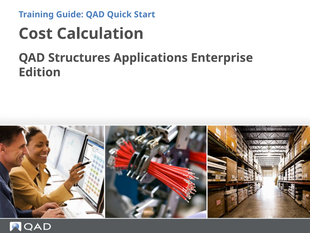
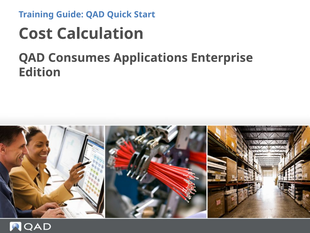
Structures: Structures -> Consumes (79, 58)
